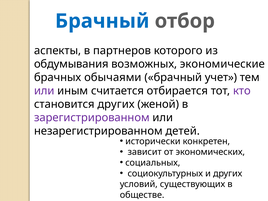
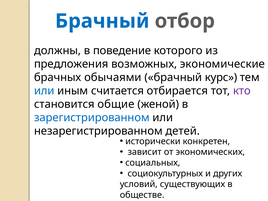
аспекты: аспекты -> должны (58, 51)
партнеров: партнеров -> поведение (122, 51)
обдумывания: обдумывания -> предложения (71, 64)
учет: учет -> курс (221, 77)
или colour: purple -> blue (44, 91)
становится других: других -> общие (116, 104)
зарегистрированном colour: purple -> blue (92, 118)
